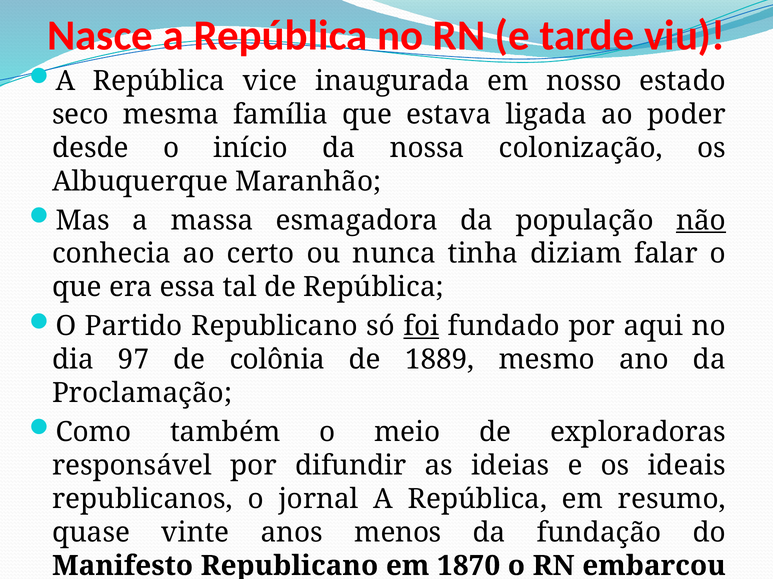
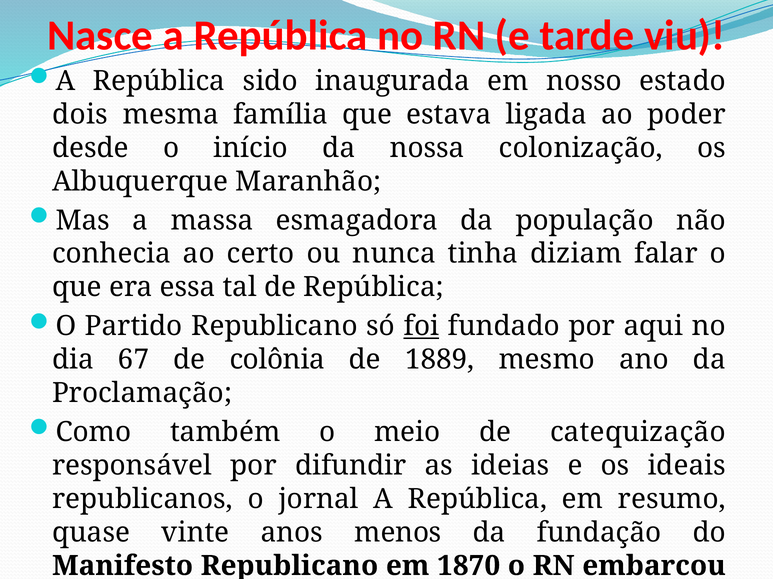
vice: vice -> sido (270, 81)
seco: seco -> dois (80, 115)
não underline: present -> none (701, 221)
97: 97 -> 67 (134, 360)
exploradoras: exploradoras -> catequização (638, 433)
